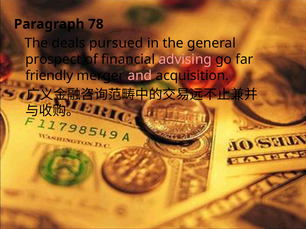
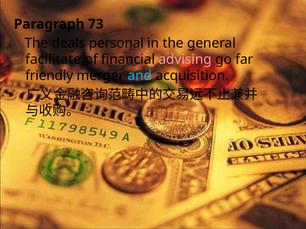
78: 78 -> 73 (96, 24)
pursued: pursued -> personal (116, 43)
prospect: prospect -> facilitate (53, 60)
and colour: pink -> light blue (140, 76)
